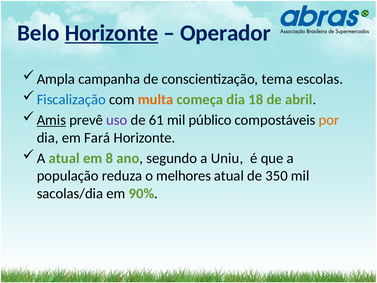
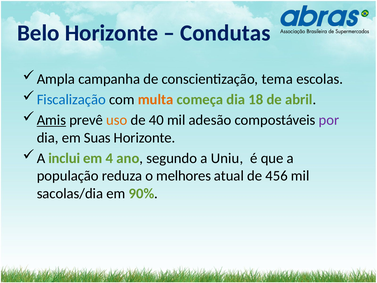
Horizonte underline: present -> none (112, 33)
Operador: Operador -> Condutas (225, 33)
uso colour: purple -> orange (117, 120)
61: 61 -> 40 (156, 120)
público: público -> adesão (210, 120)
por colour: orange -> purple (329, 120)
Fará: Fará -> Suas (97, 138)
A atual: atual -> inclui (64, 158)
8: 8 -> 4 (109, 158)
350: 350 -> 456 (277, 176)
